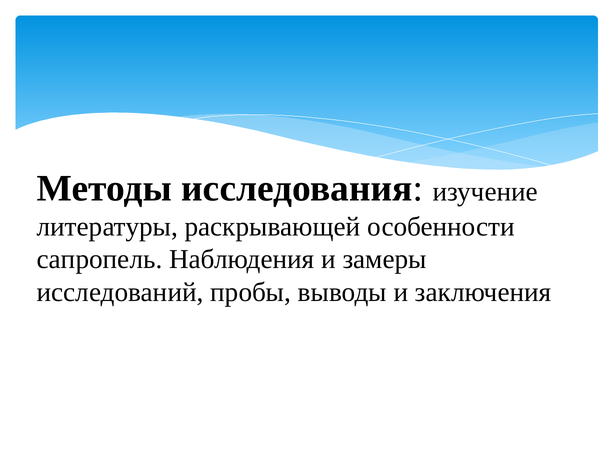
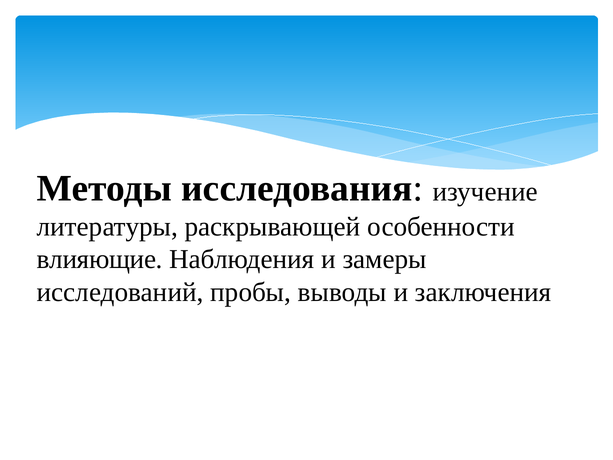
сапропель: сапропель -> влияющие (100, 259)
